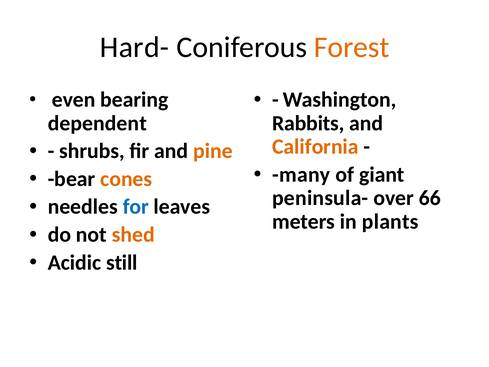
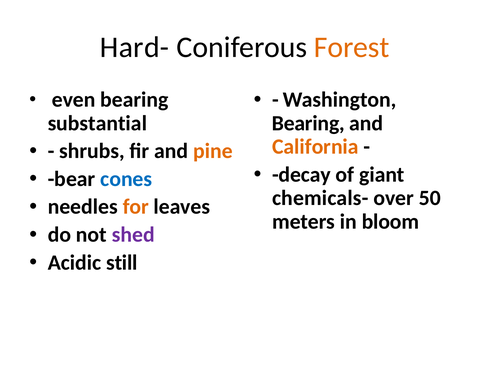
dependent: dependent -> substantial (97, 123)
Rabbits: Rabbits -> Bearing (308, 123)
many: many -> decay (301, 174)
cones colour: orange -> blue (126, 179)
peninsula-: peninsula- -> chemicals- (320, 198)
66: 66 -> 50 (430, 198)
for colour: blue -> orange (136, 207)
plants: plants -> bloom (390, 221)
shed colour: orange -> purple (133, 234)
